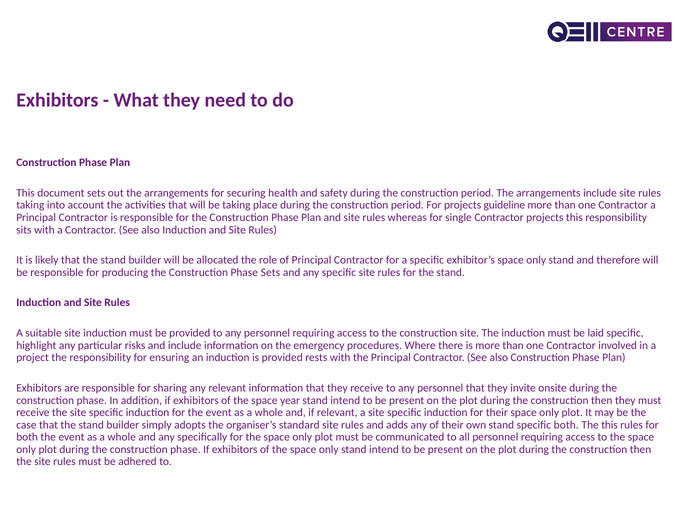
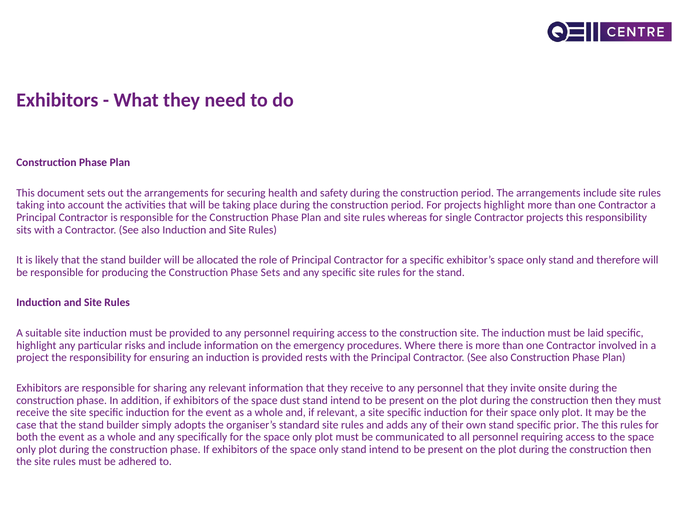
projects guideline: guideline -> highlight (504, 205)
year: year -> dust (290, 400)
specific both: both -> prior (566, 425)
